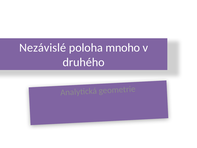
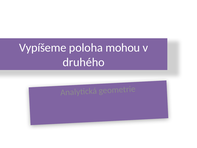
Nezávislé: Nezávislé -> Vypíšeme (43, 48)
mnoho: mnoho -> mohou (123, 48)
